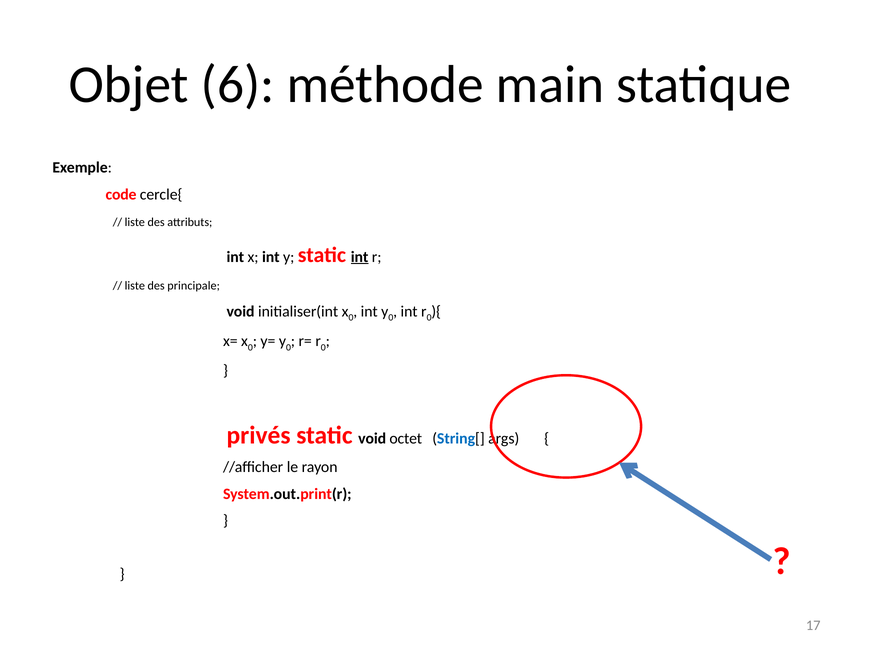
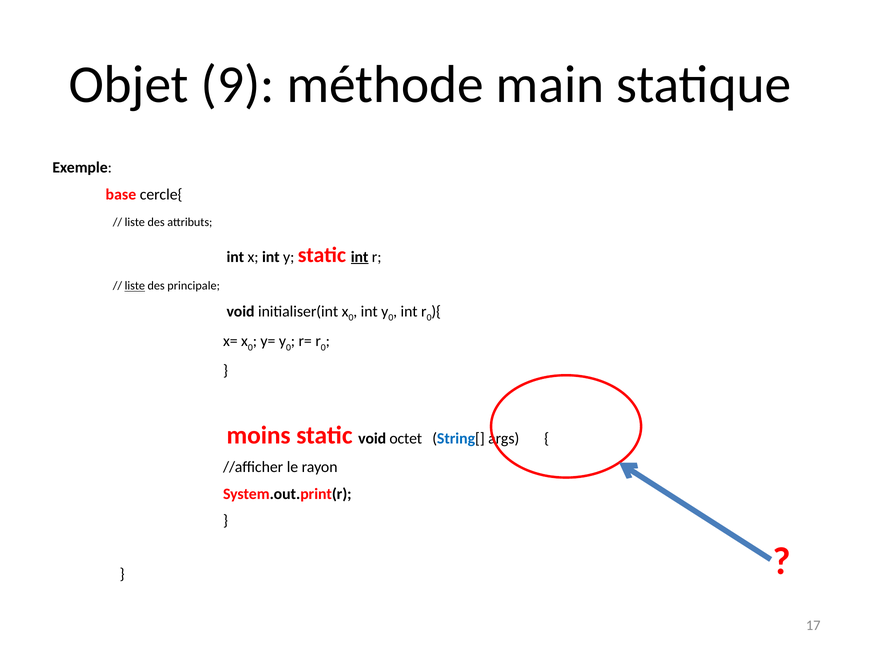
6: 6 -> 9 (238, 85)
code: code -> base (121, 194)
liste underline: none -> present (135, 286)
privés: privés -> moins (259, 435)
